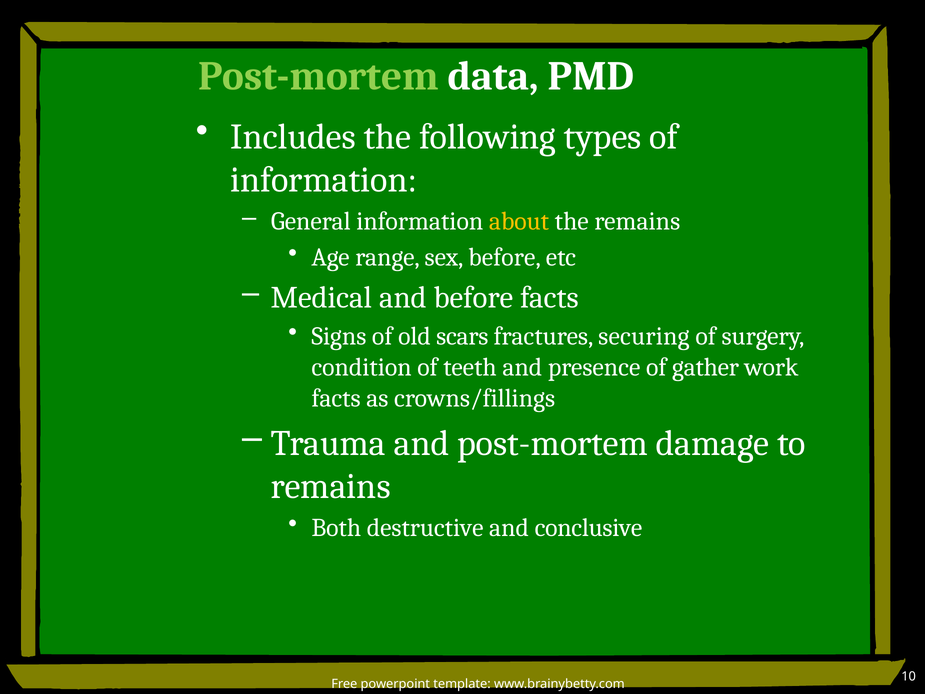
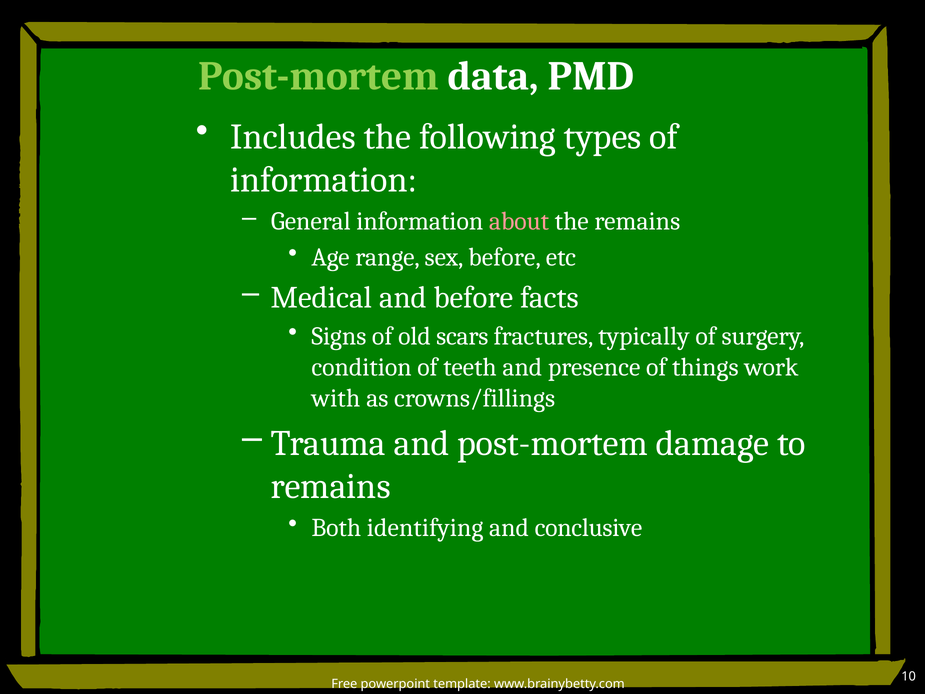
about colour: yellow -> pink (519, 221)
securing: securing -> typically (644, 336)
gather: gather -> things (705, 367)
facts: facts -> with (336, 398)
destructive: destructive -> identifying (425, 528)
